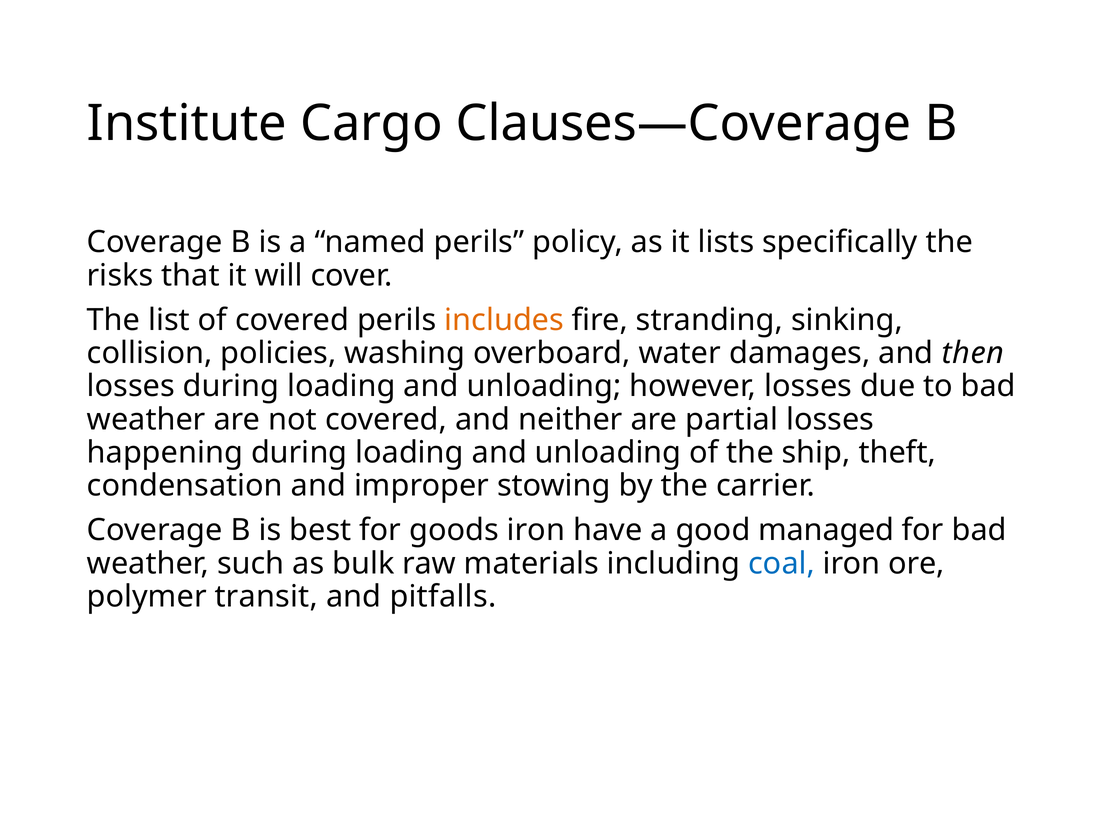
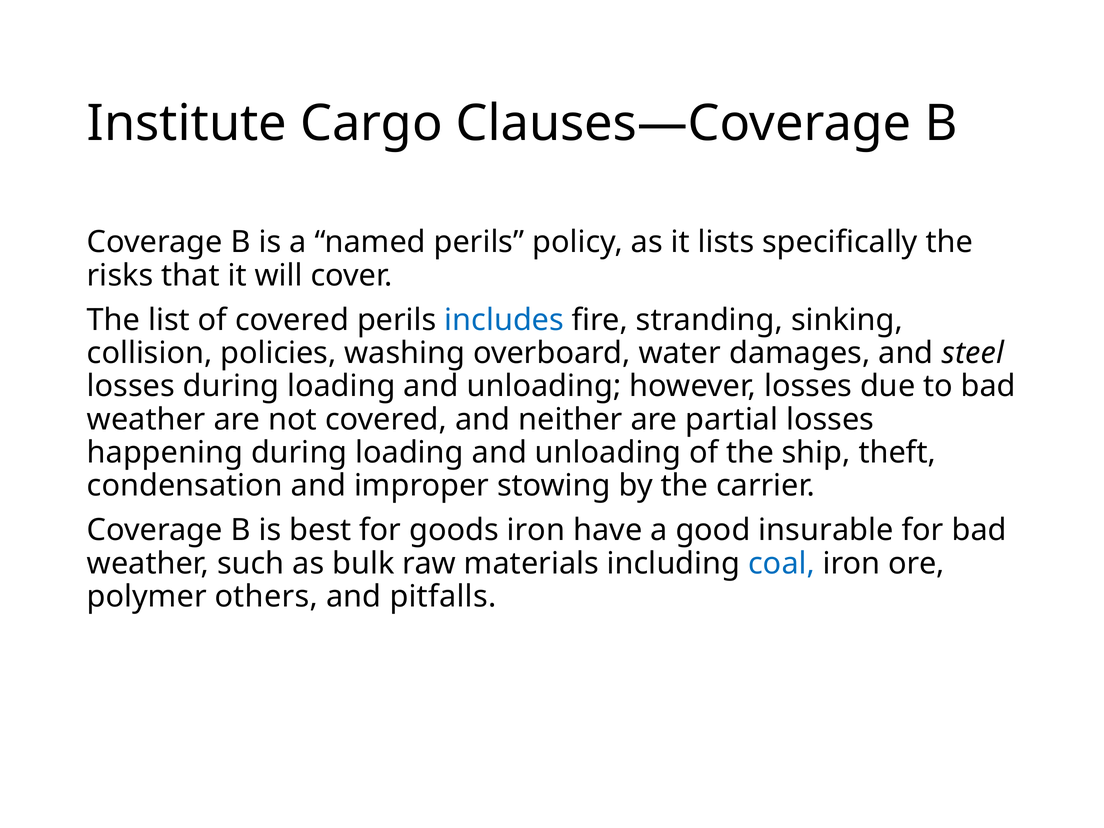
includes colour: orange -> blue (504, 320)
then: then -> steel (973, 353)
managed: managed -> insurable (826, 530)
transit: transit -> others (266, 597)
